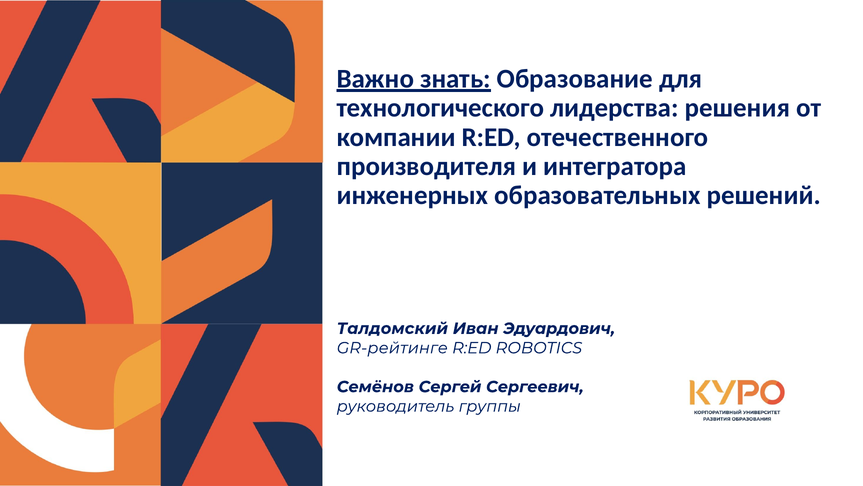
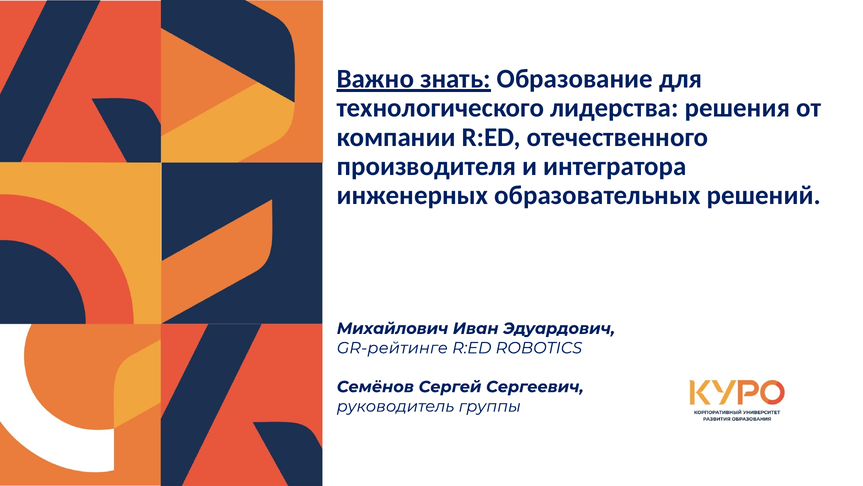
Талдомский: Талдомский -> Михайлович (392, 328)
